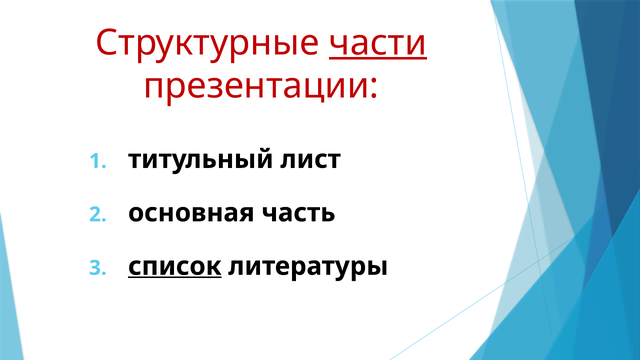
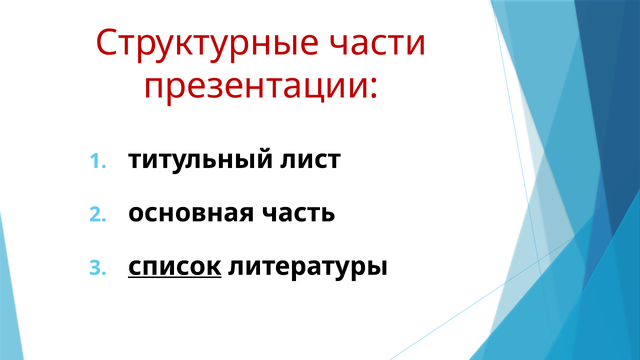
части underline: present -> none (378, 43)
